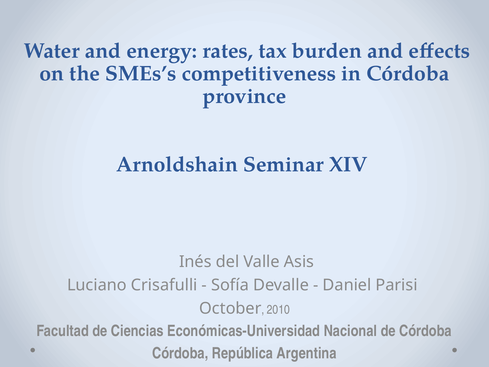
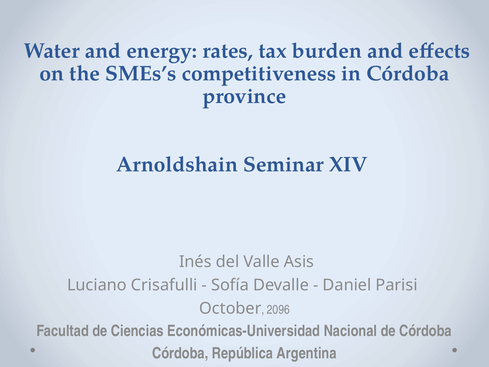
2010: 2010 -> 2096 (278, 309)
